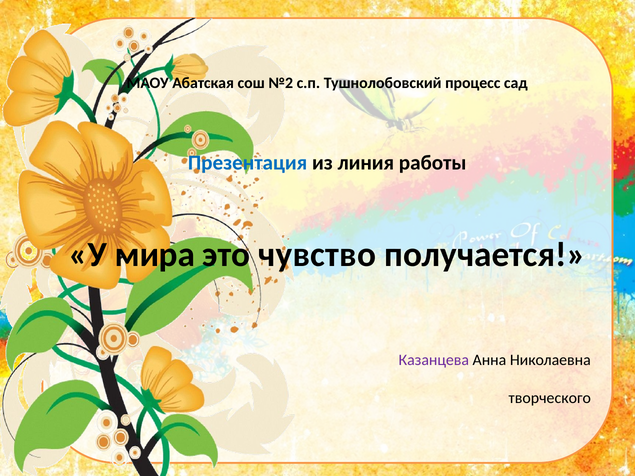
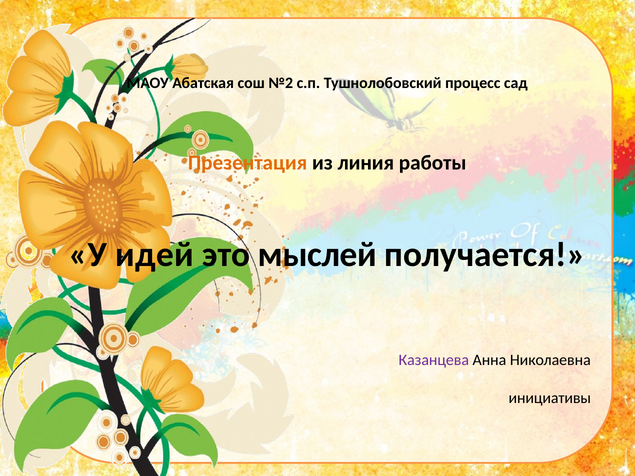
Презентация colour: blue -> orange (248, 163)
мира: мира -> идей (155, 255)
чувство: чувство -> мыслей (317, 255)
творческого: творческого -> инициативы (550, 398)
